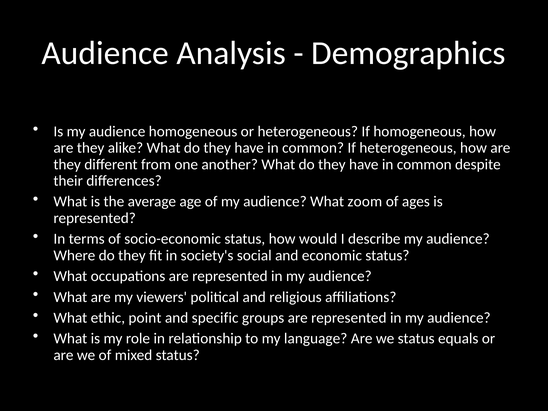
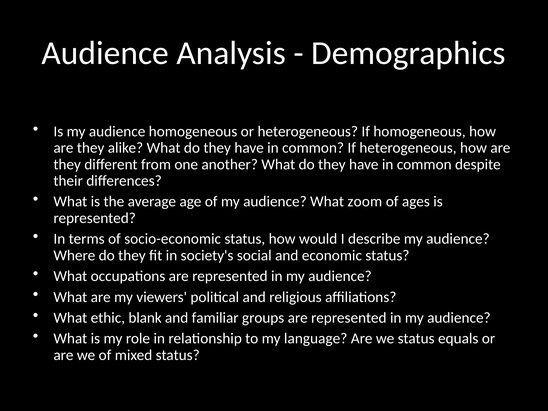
point: point -> blank (145, 318)
specific: specific -> familiar (215, 318)
